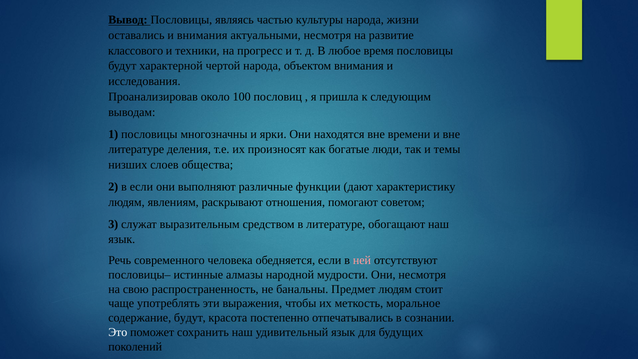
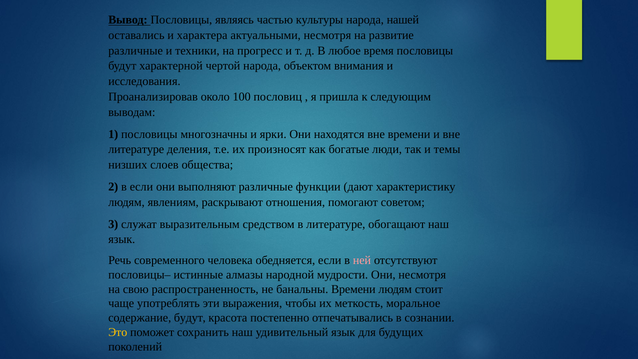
жизни: жизни -> нашей (403, 20)
и внимания: внимания -> характера (202, 35)
классового: классового -> различные (136, 51)
банальны Предмет: Предмет -> Времени (353, 289)
Это colour: white -> yellow (118, 332)
